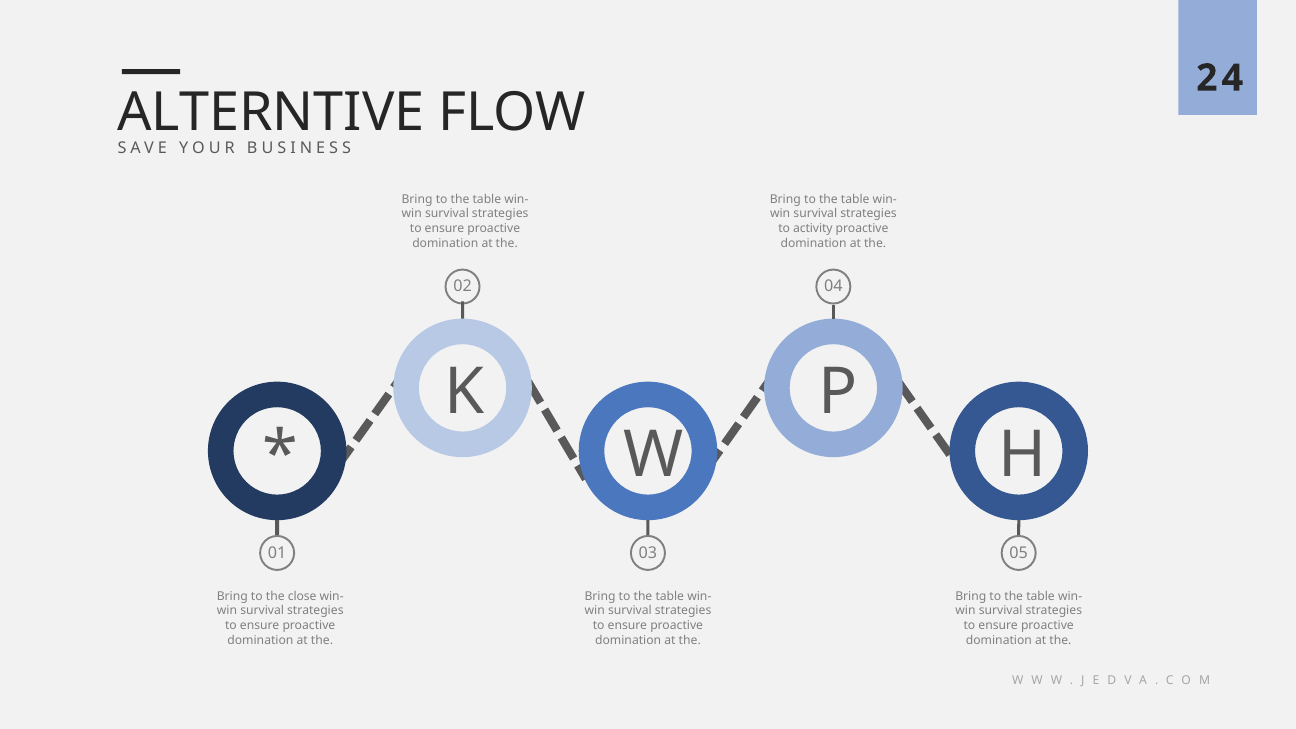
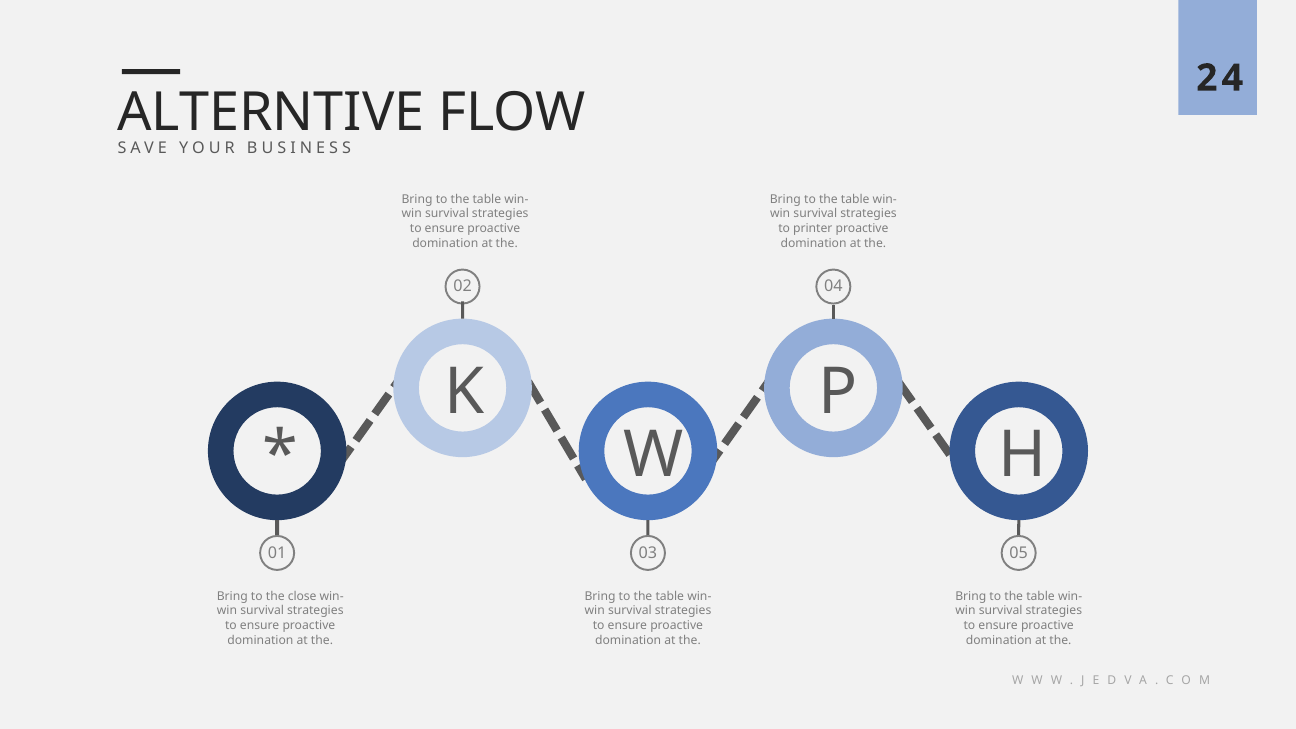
activity: activity -> printer (813, 229)
